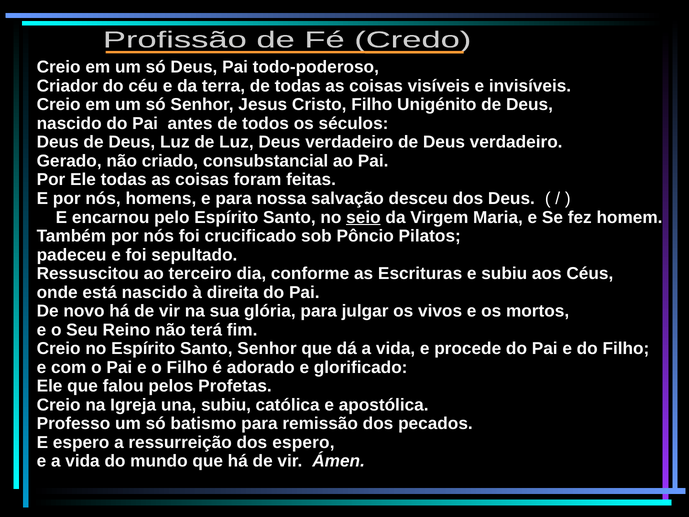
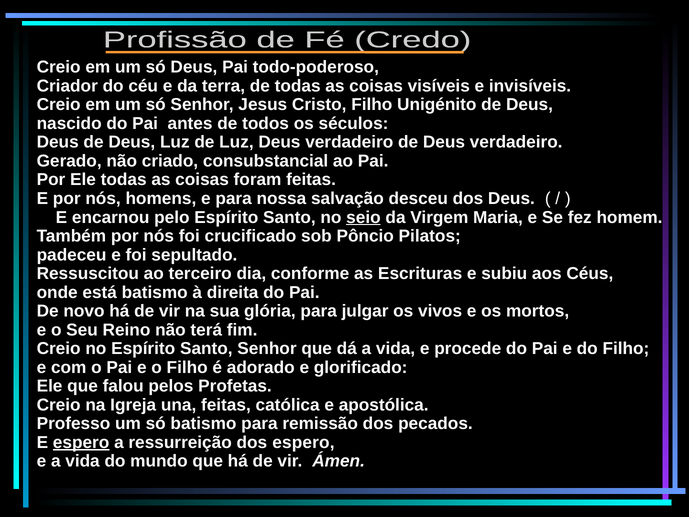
está nascido: nascido -> batismo (155, 292)
una subiu: subiu -> feitas (226, 405)
espero underline: none -> present (81, 442)
